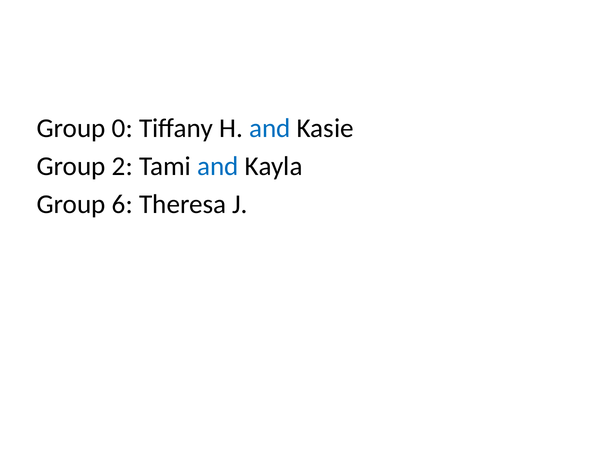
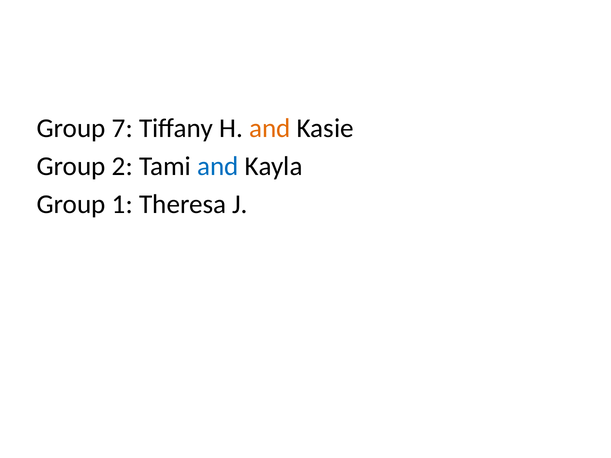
0: 0 -> 7 (122, 128)
and colour: blue -> orange (270, 128)
6: 6 -> 1 (122, 204)
